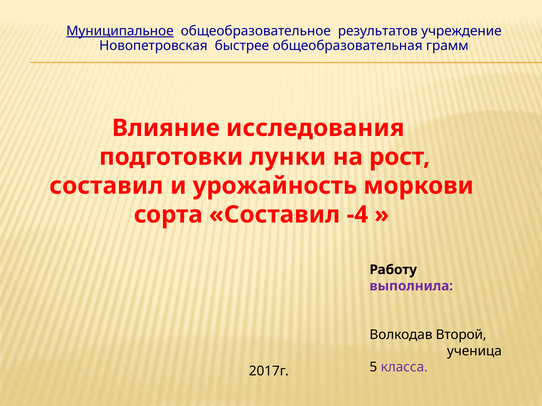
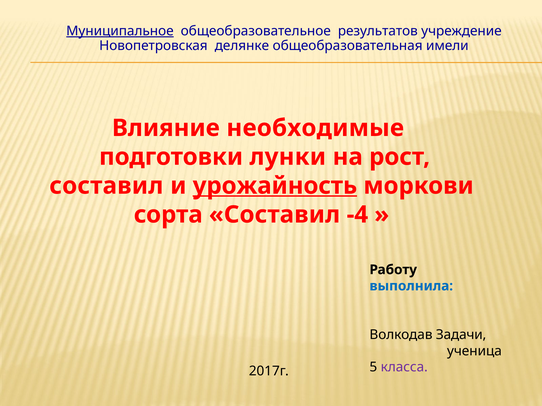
быстрее: быстрее -> делянке (242, 46)
грамм: грамм -> имели (447, 46)
исследования: исследования -> необходимые (315, 128)
урожайность underline: none -> present (275, 186)
выполнила colour: purple -> blue (411, 286)
Второй: Второй -> Задачи (461, 335)
